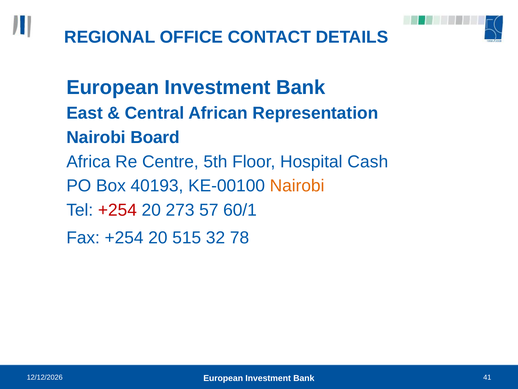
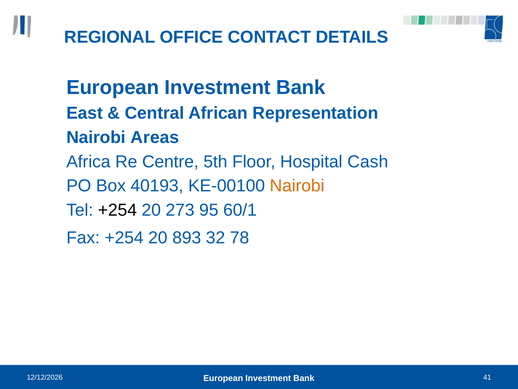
Board: Board -> Areas (155, 137)
+254 colour: red -> black (117, 210)
57: 57 -> 95 (209, 210)
515: 515 -> 893 (187, 237)
